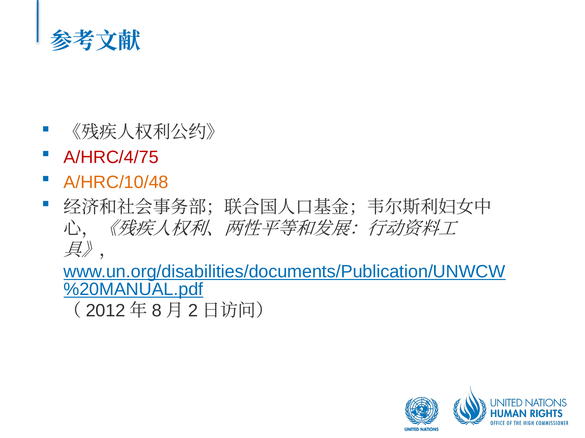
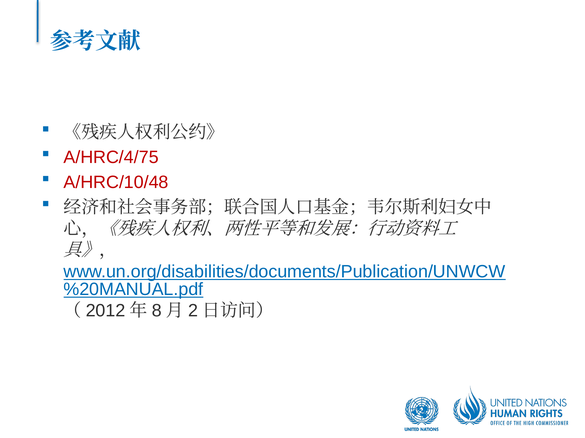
A/HRC/10/48 colour: orange -> red (116, 183)
